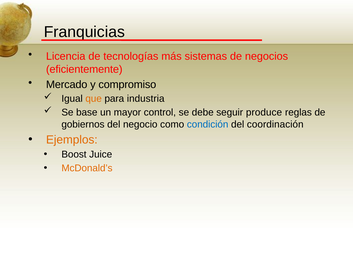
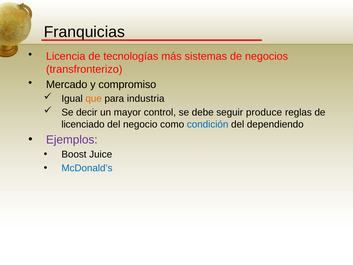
eficientemente: eficientemente -> transfronterizo (84, 69)
base: base -> decir (87, 112)
gobiernos: gobiernos -> licenciado (83, 124)
coordinación: coordinación -> dependiendo (275, 124)
Ejemplos colour: orange -> purple (72, 140)
McDonald’s colour: orange -> blue (87, 168)
